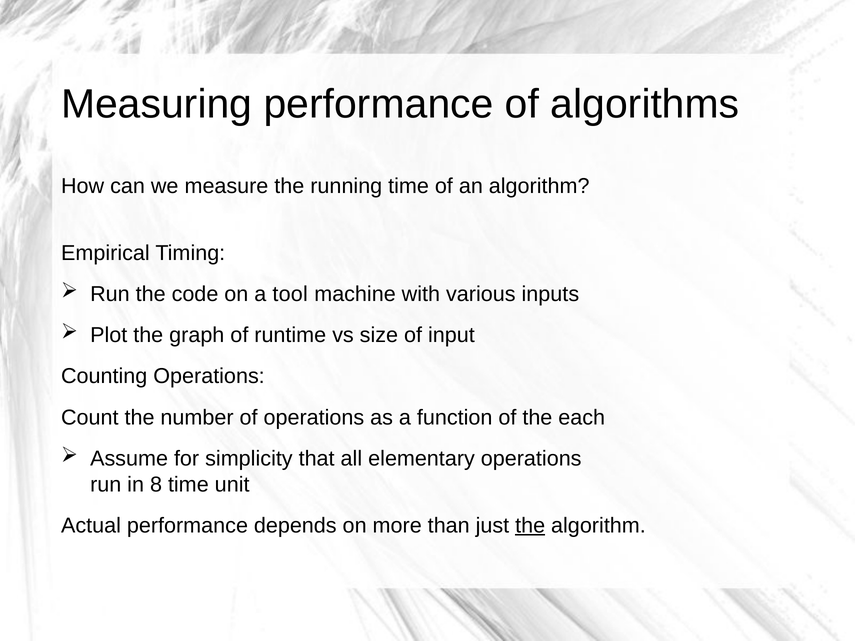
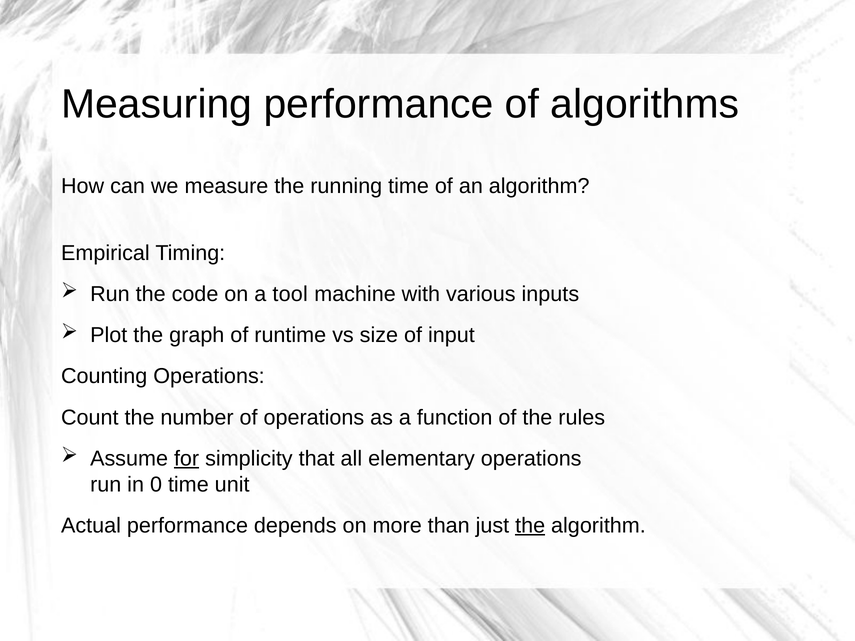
each: each -> rules (582, 418)
for underline: none -> present (187, 459)
8: 8 -> 0 (156, 485)
